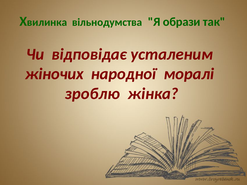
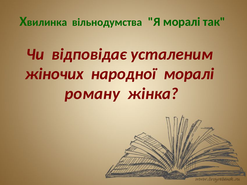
Я образи: образи -> моралі (182, 22)
зроблю: зроблю -> роману (92, 94)
